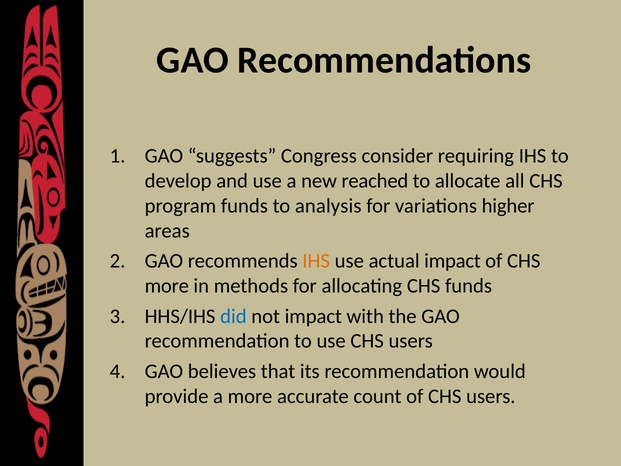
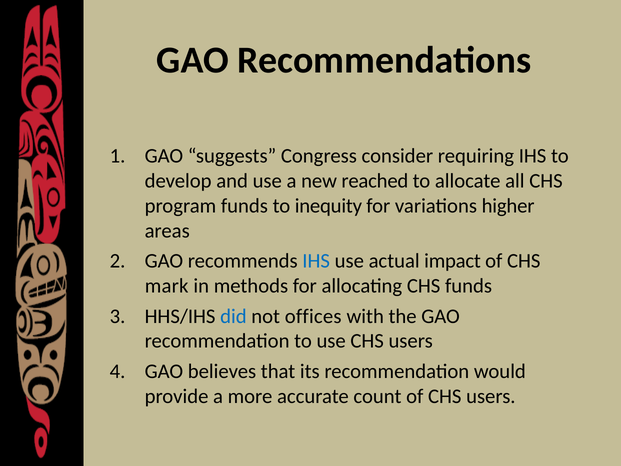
analysis: analysis -> inequity (328, 206)
IHS colour: orange -> blue (316, 261)
more: more -> mark (167, 286)
not impact: impact -> offices (313, 316)
